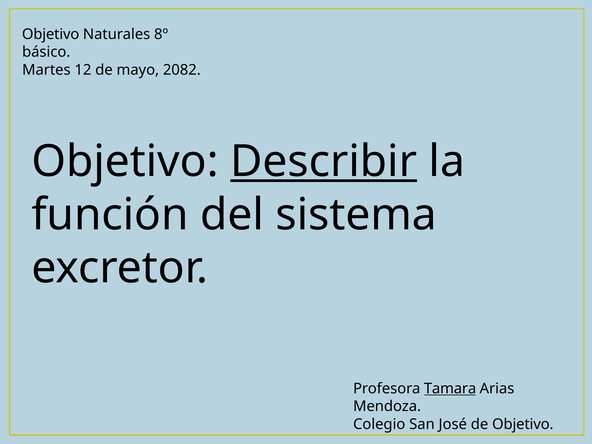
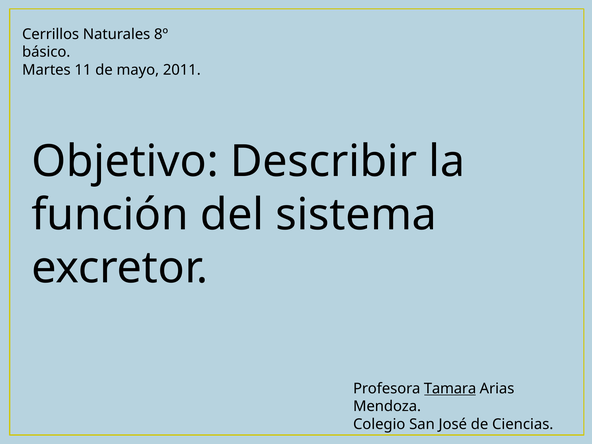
Objetivo: Objetivo -> Cerrillos (51, 34)
12: 12 -> 11 (83, 70)
2082: 2082 -> 2011 (182, 70)
Describir underline: present -> none (324, 161)
de Objetivo: Objetivo -> Ciencias (523, 424)
